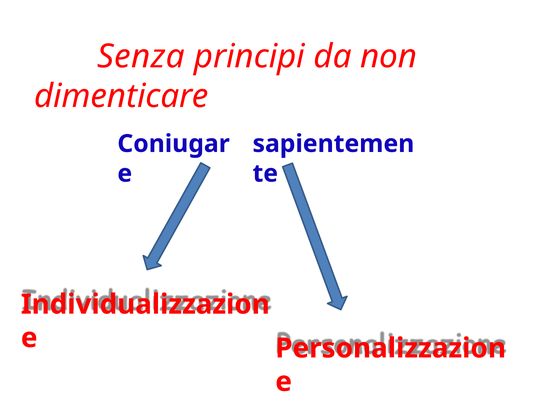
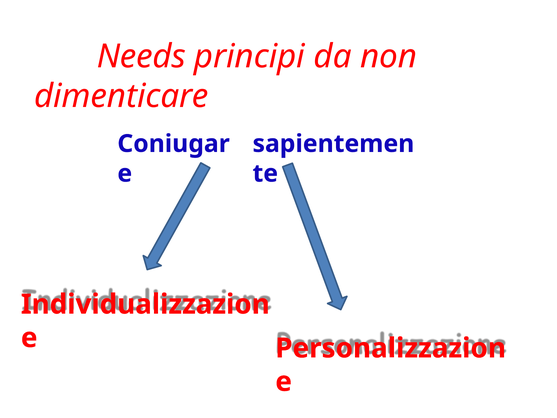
Senza: Senza -> Needs (141, 56)
